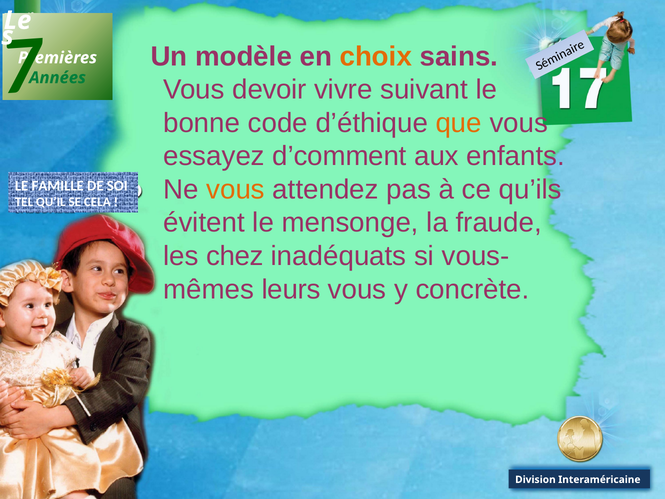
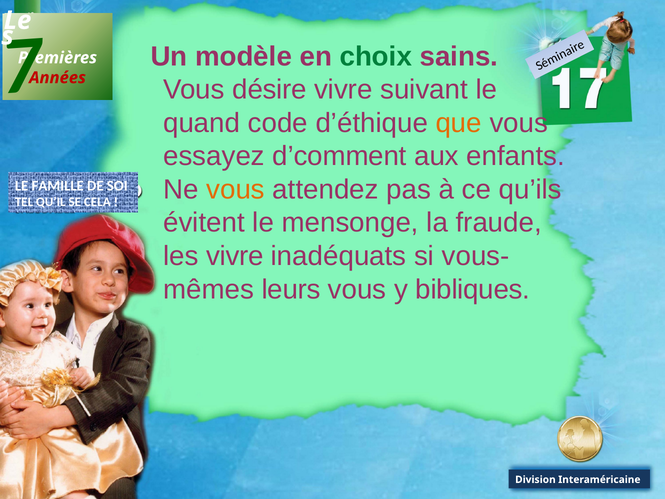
choix colour: orange -> green (376, 56)
Années colour: green -> red (58, 78)
devoir: devoir -> désire (270, 90)
bonne: bonne -> quand (202, 123)
les chez: chez -> vivre (235, 256)
concrète: concrète -> bibliques (473, 289)
